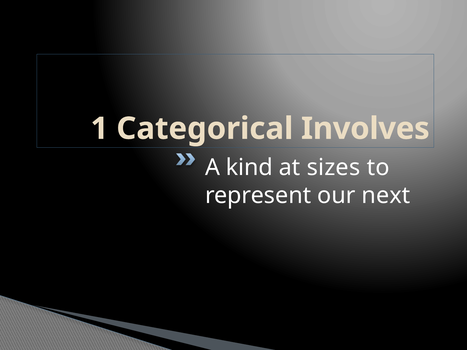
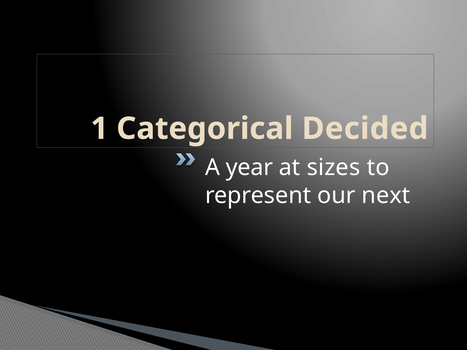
Involves: Involves -> Decided (365, 129)
kind: kind -> year (249, 168)
